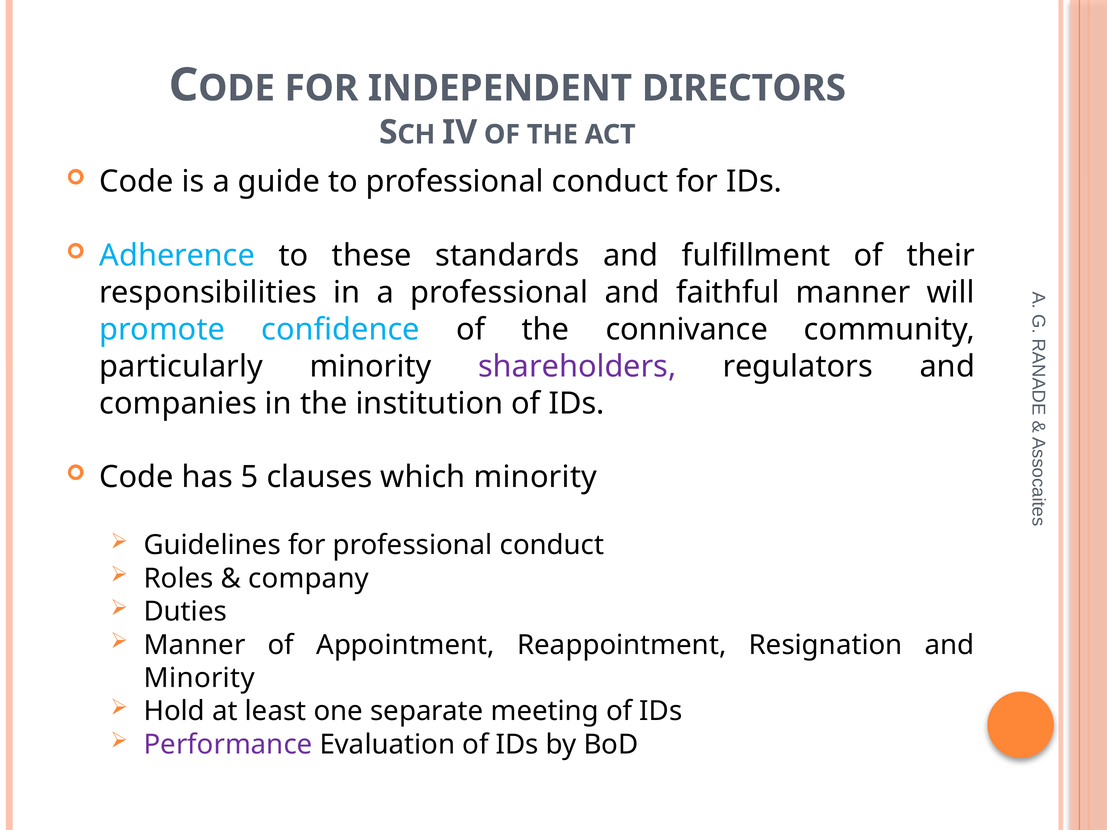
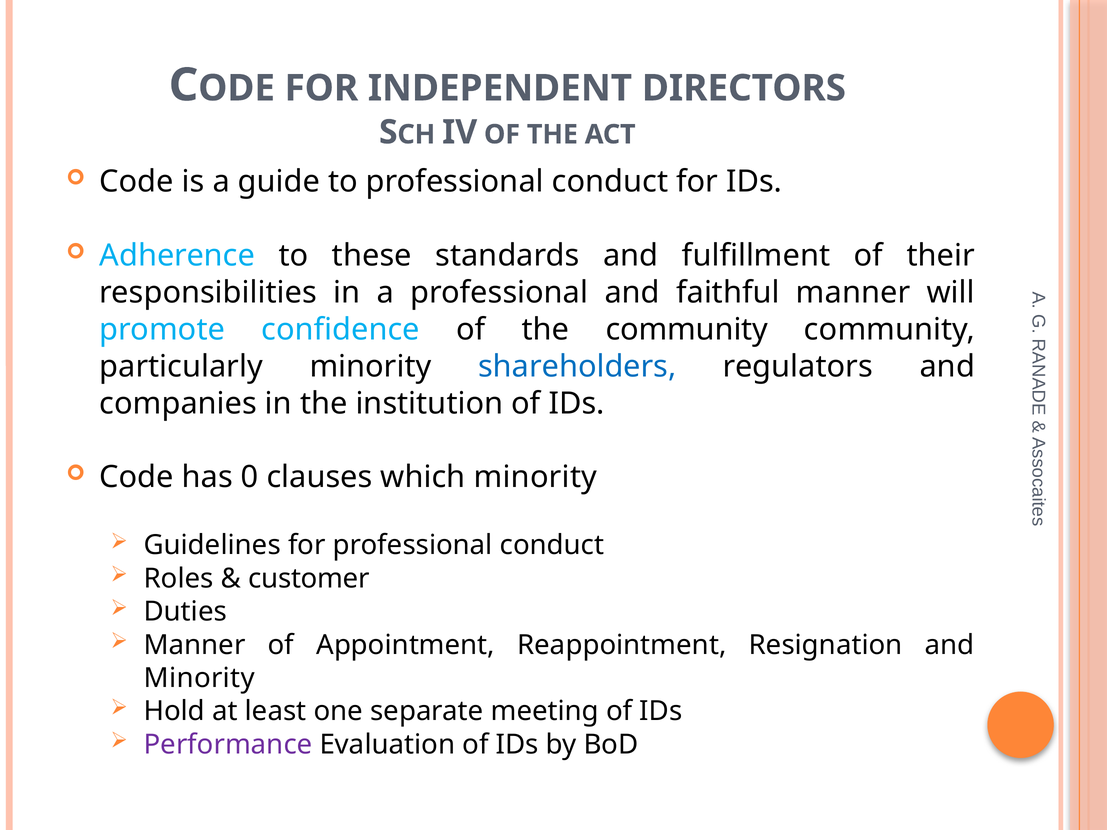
the connivance: connivance -> community (687, 330)
shareholders colour: purple -> blue (577, 367)
5: 5 -> 0 (250, 477)
company: company -> customer (309, 579)
